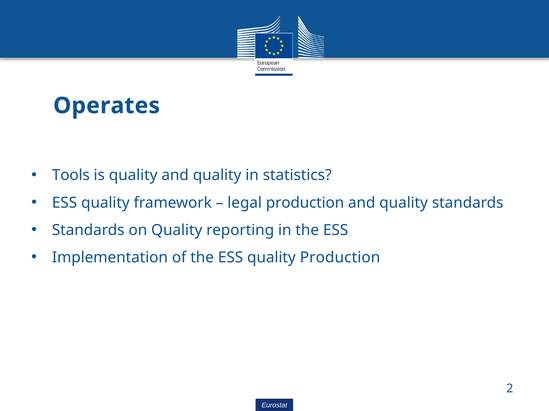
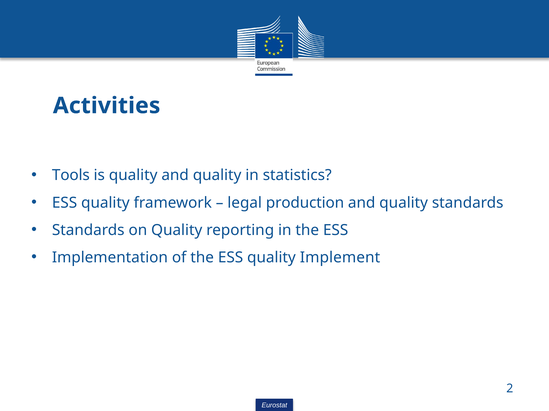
Operates: Operates -> Activities (107, 106)
quality Production: Production -> Implement (340, 258)
